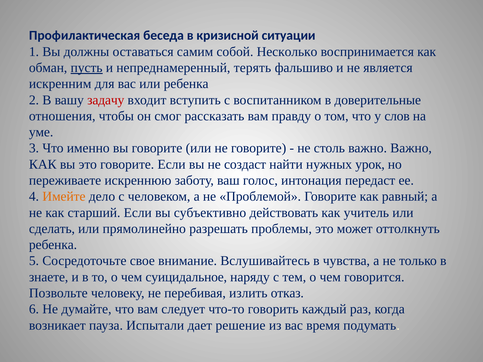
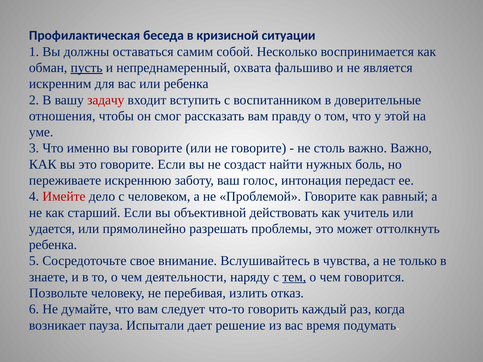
терять: терять -> охвата (253, 68)
слов: слов -> этой (397, 116)
урок: урок -> боль (370, 164)
Имейте colour: orange -> red (64, 197)
субъективно: субъективно -> объективной (210, 213)
сделать: сделать -> удается (52, 229)
суицидальное: суицидальное -> деятельности (186, 277)
тем underline: none -> present (294, 277)
